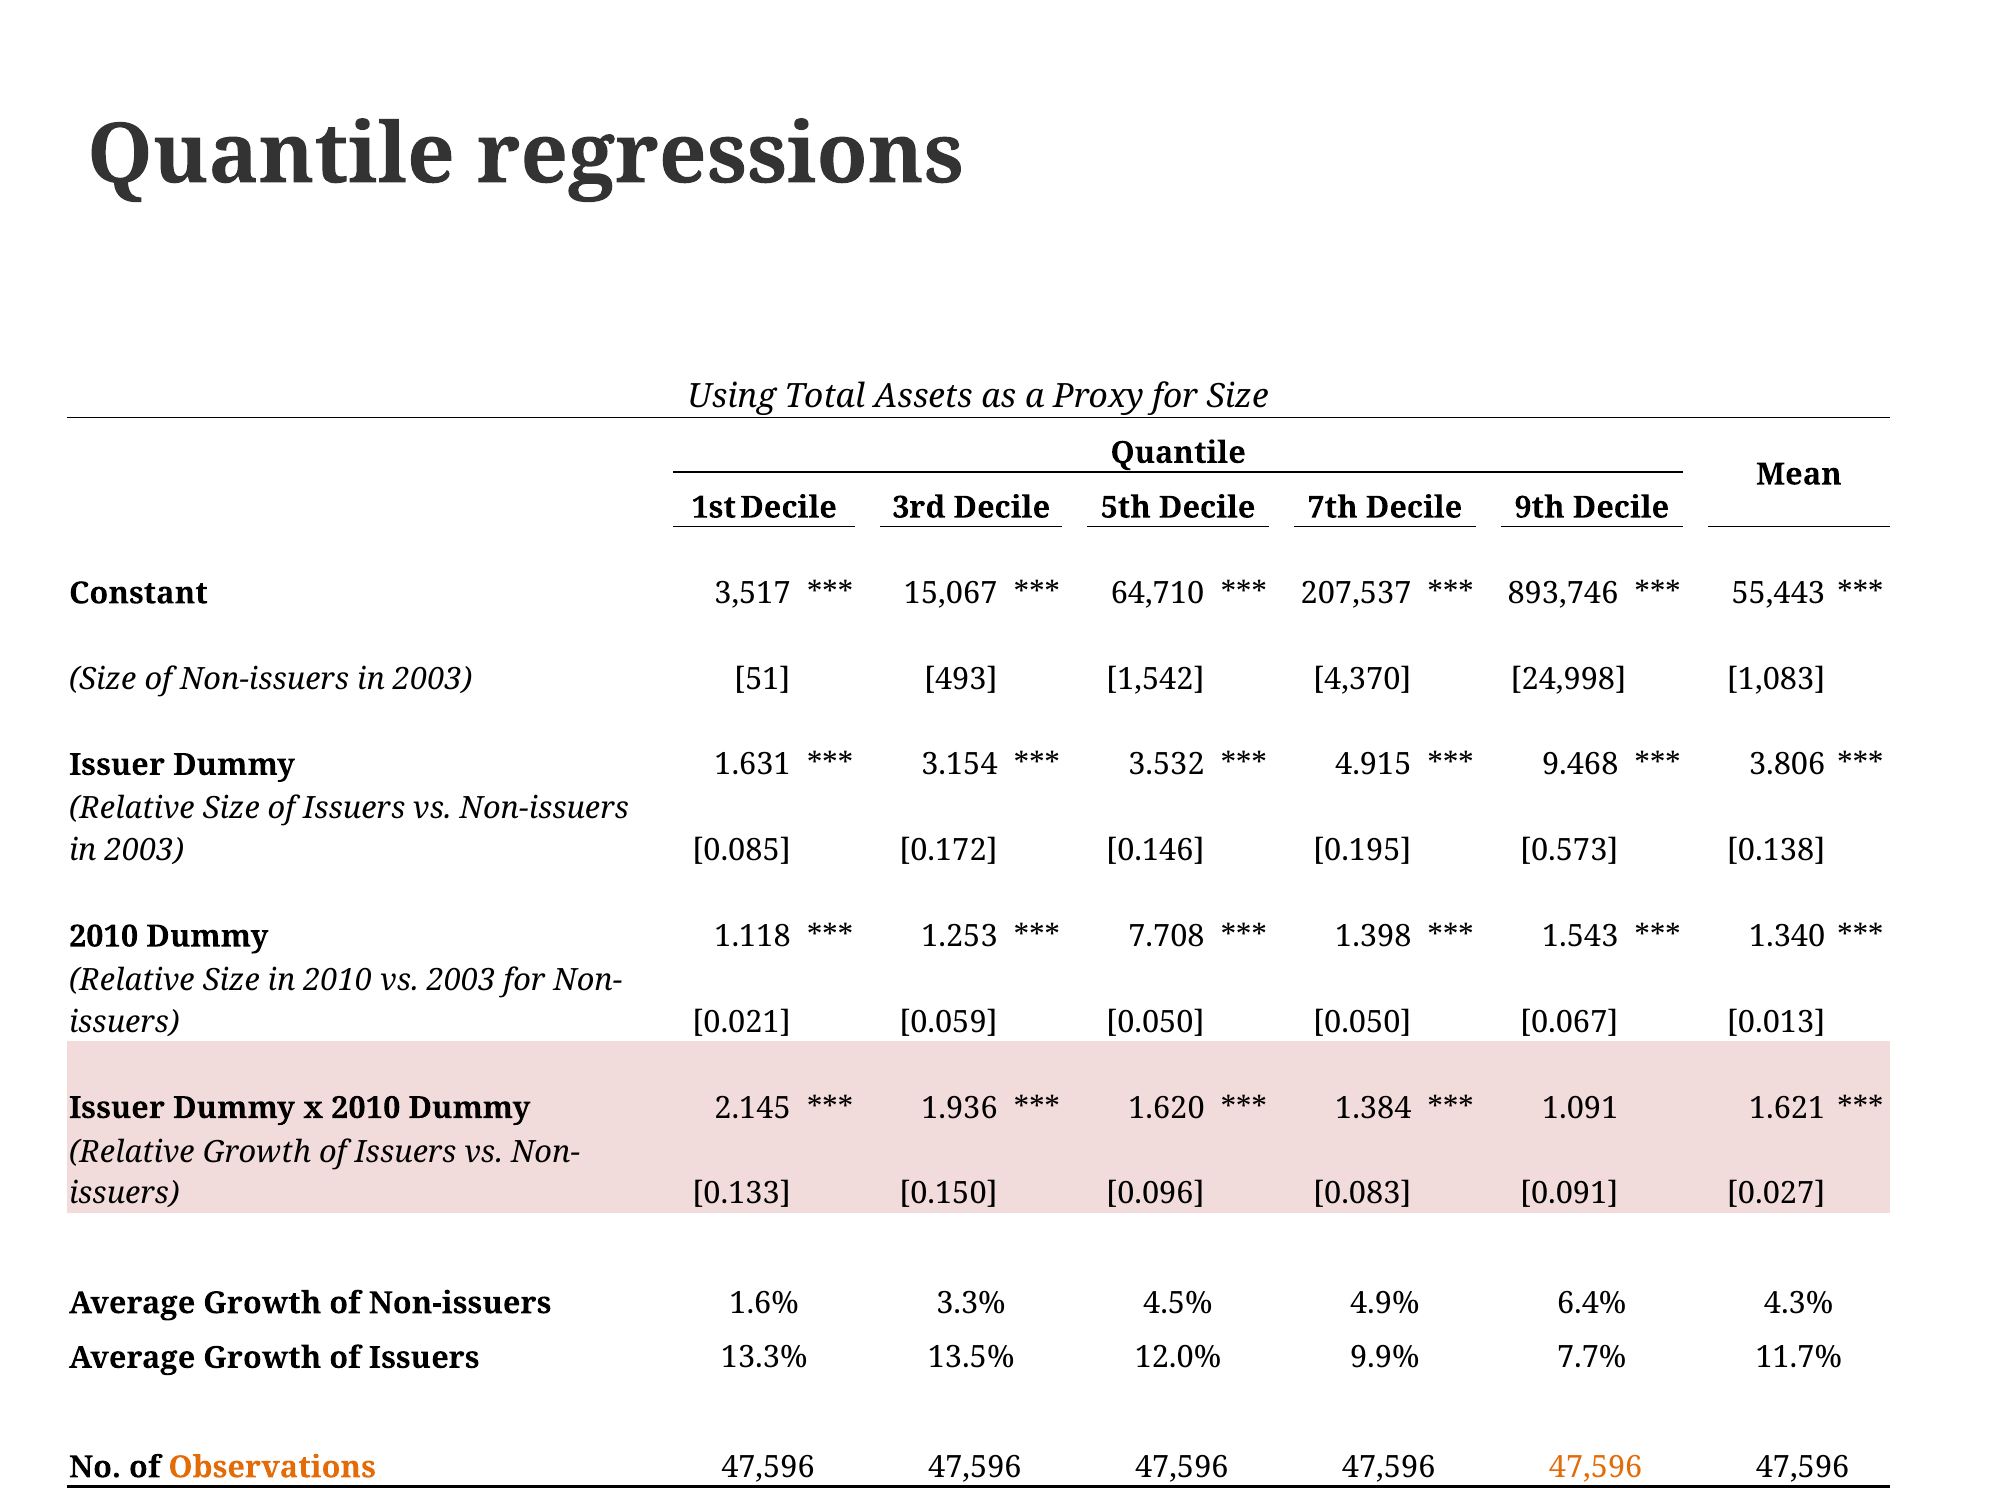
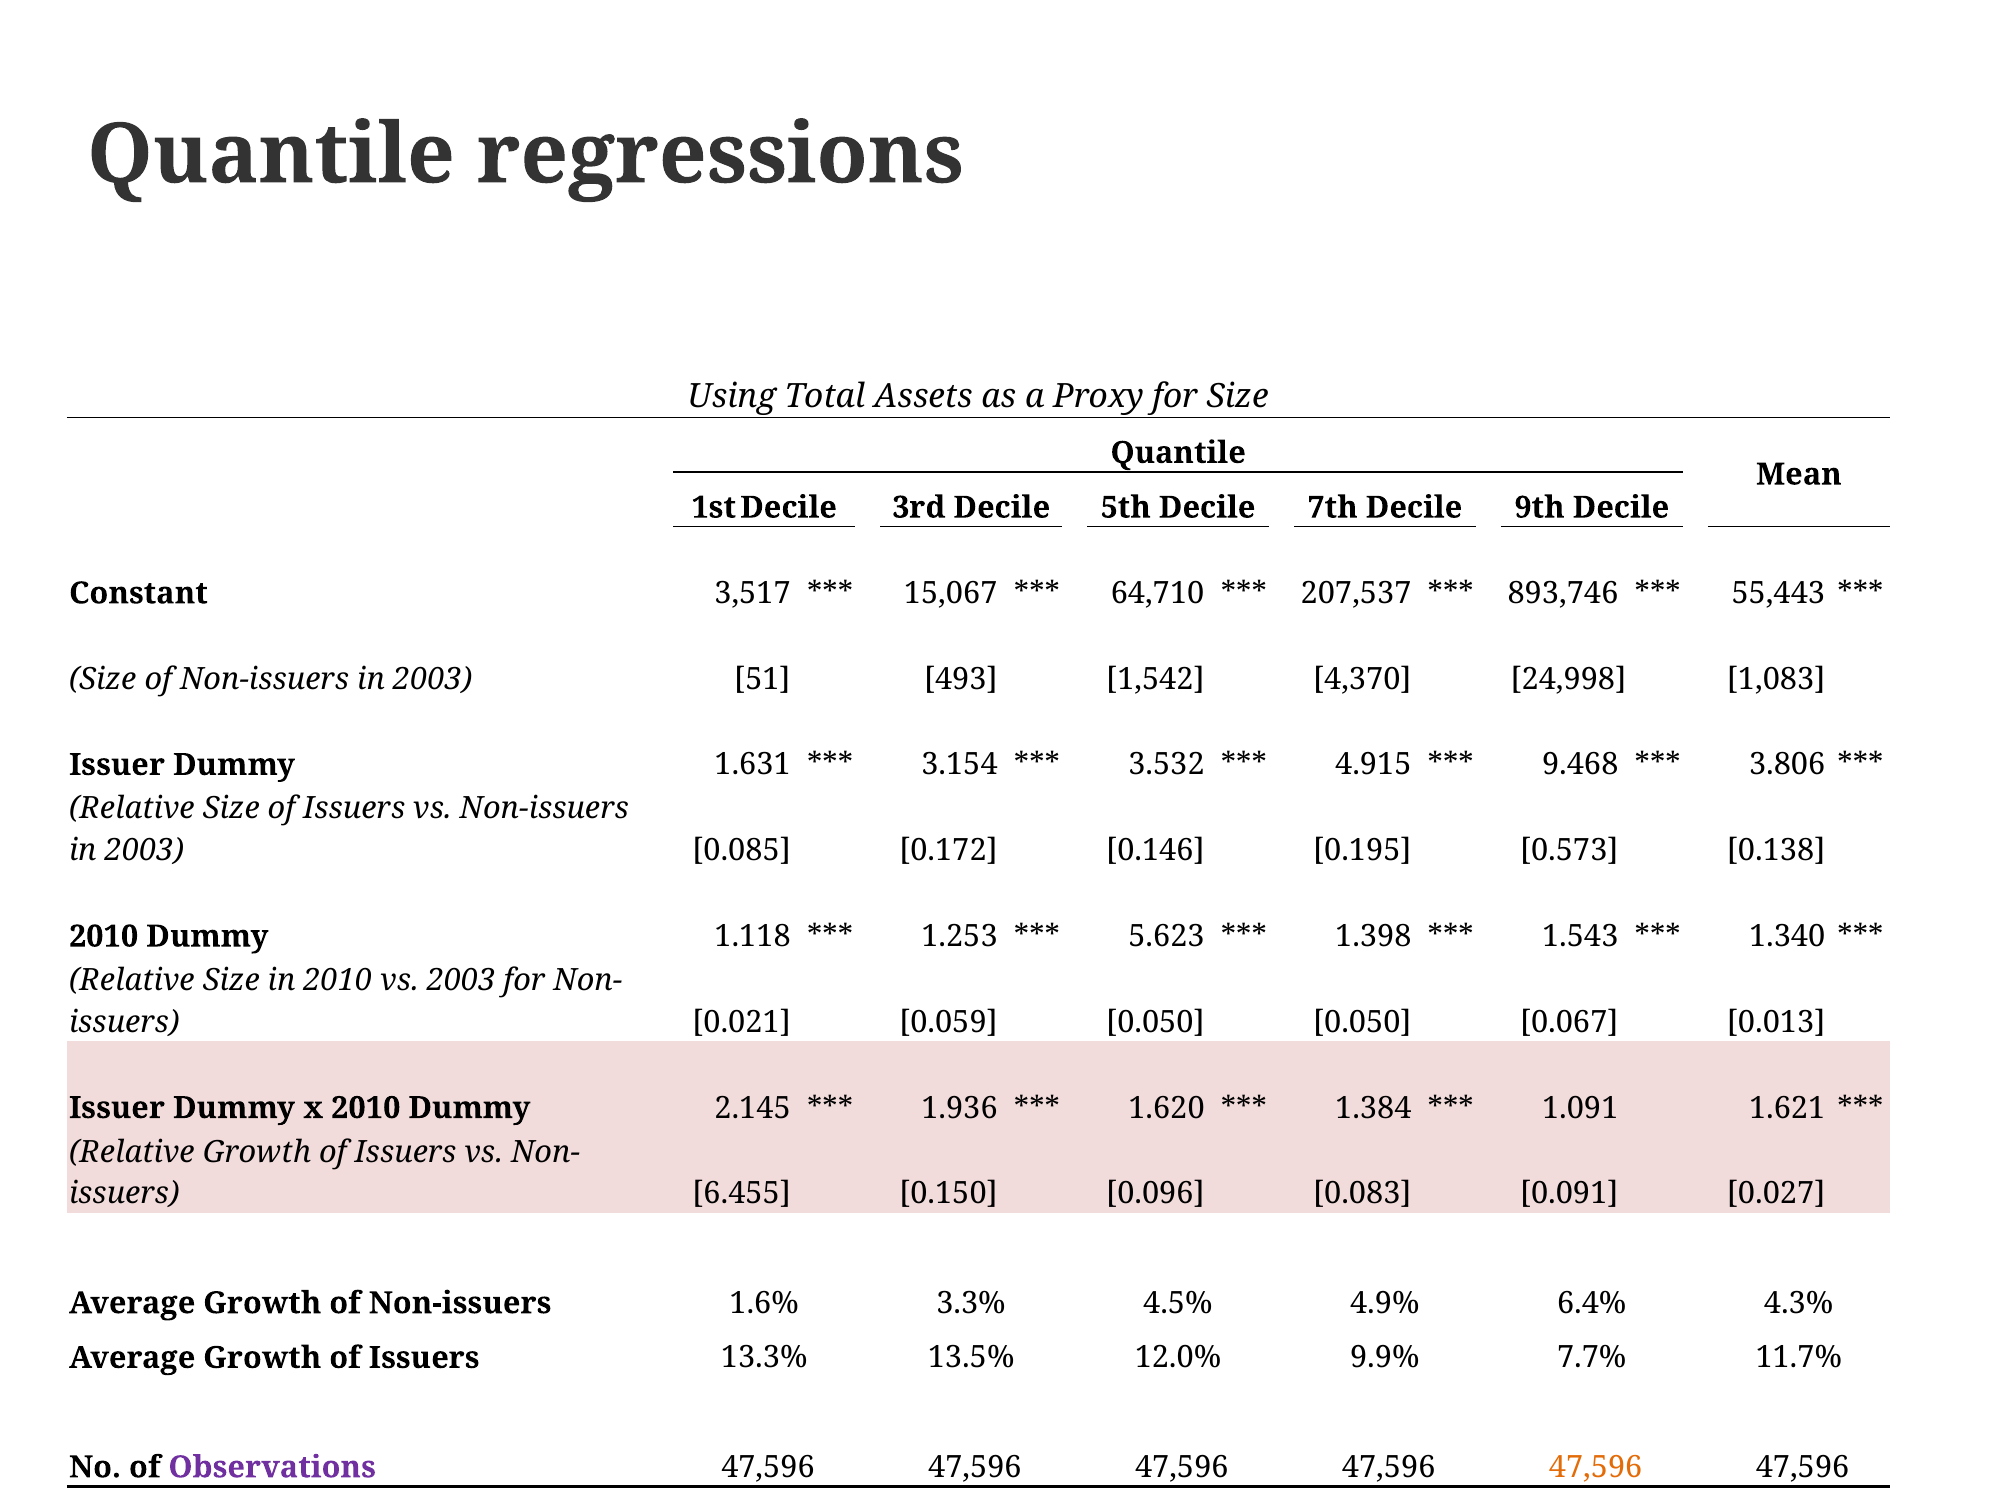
7.708: 7.708 -> 5.623 (1166, 937)
0.133: 0.133 -> 6.455 (742, 1194)
Observations colour: orange -> purple (272, 1468)
